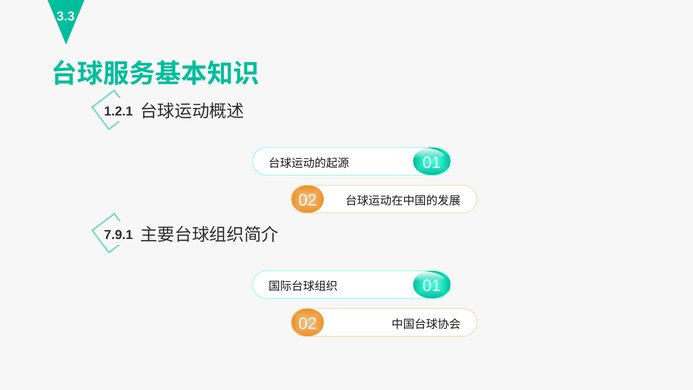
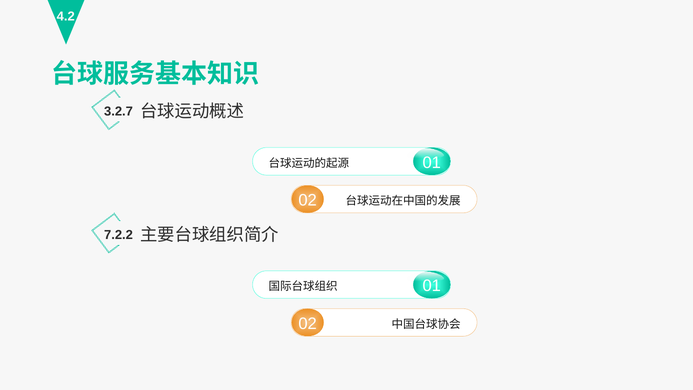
3.3: 3.3 -> 4.2 (66, 17)
1.2.1: 1.2.1 -> 3.2.7 (118, 111)
7.9.1: 7.9.1 -> 7.2.2 (118, 235)
